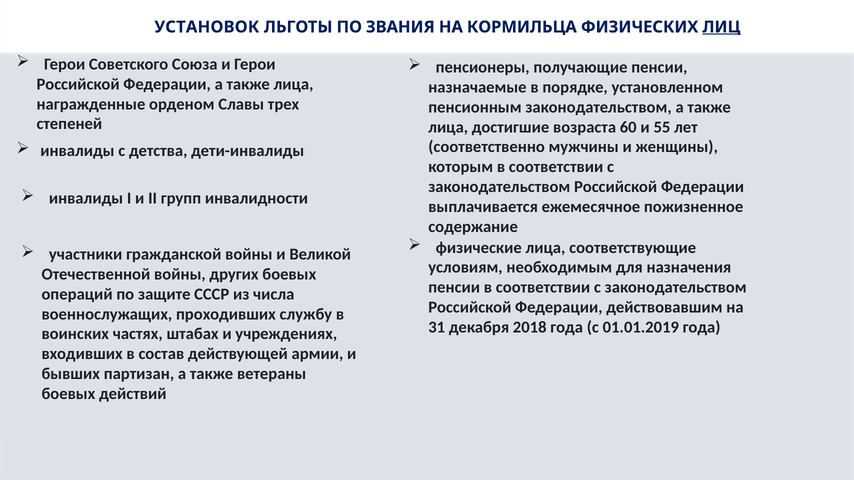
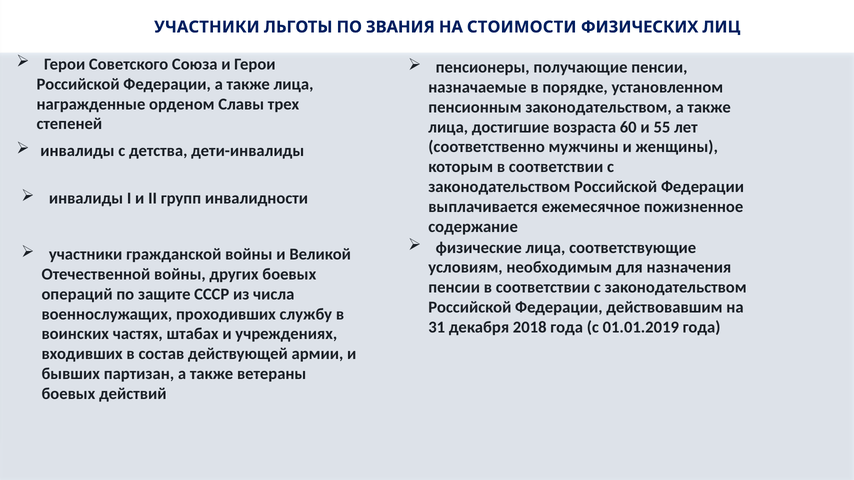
УСТАНОВОК: УСТАНОВОК -> УЧАСТНИКИ (207, 27)
КОРМИЛЬЦА: КОРМИЛЬЦА -> СТОИМОСТИ (522, 27)
ЛИЦ underline: present -> none (721, 27)
